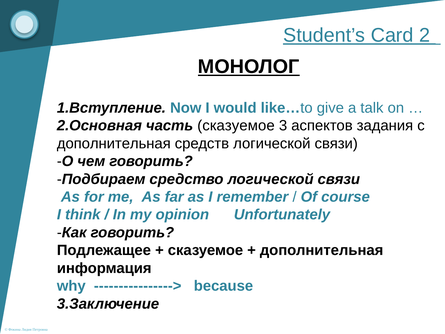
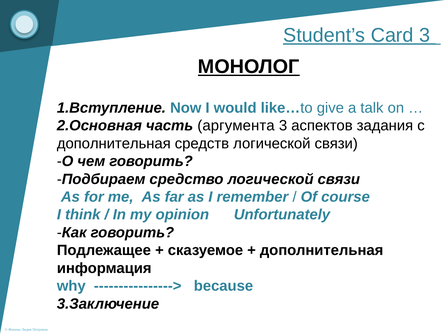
Card 2: 2 -> 3 (425, 35)
часть сказуемое: сказуемое -> аргумента (236, 126)
